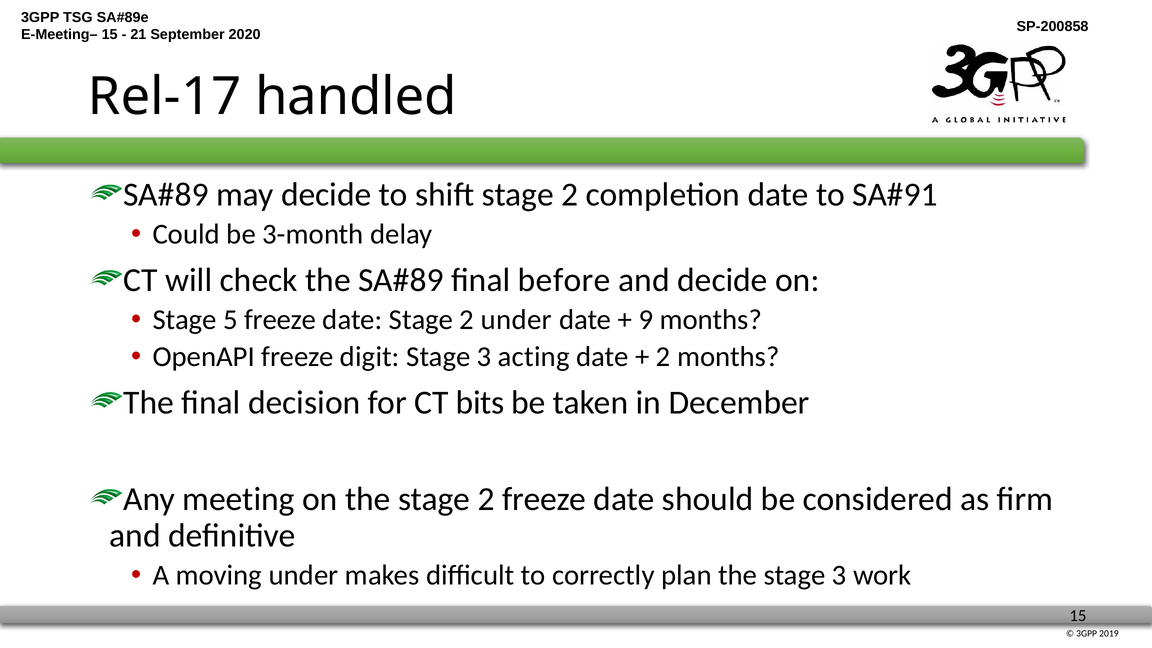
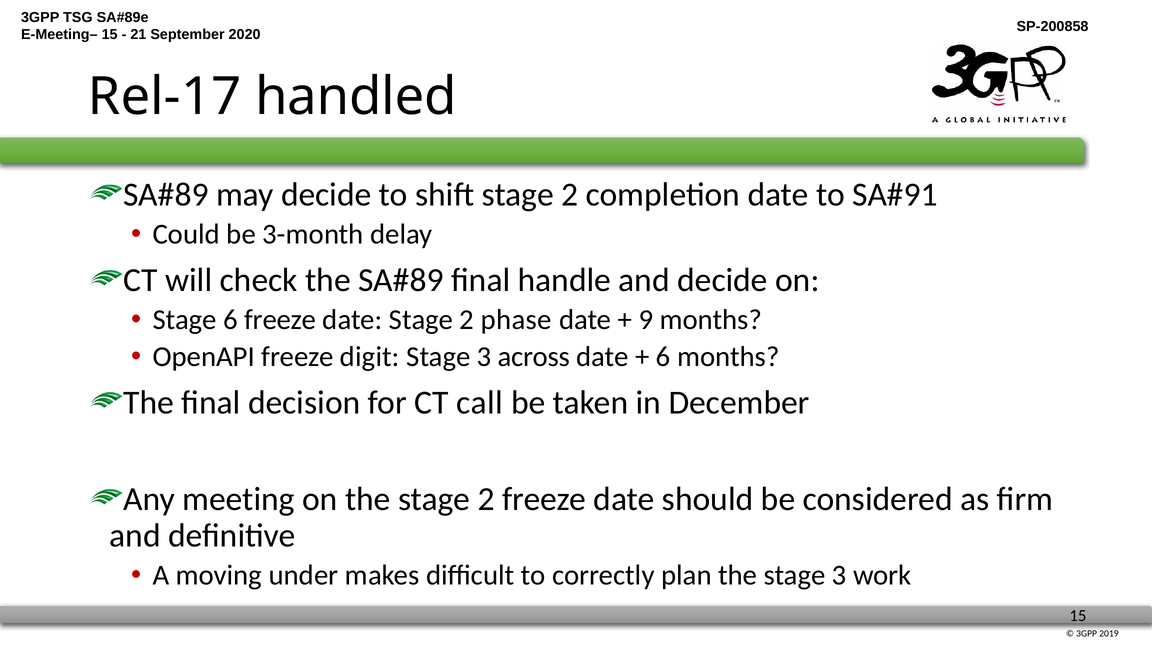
before: before -> handle (564, 280)
Stage 5: 5 -> 6 (230, 320)
2 under: under -> phase (516, 320)
acting: acting -> across (534, 357)
2: 2 -> 6 (663, 357)
bits: bits -> call (480, 403)
